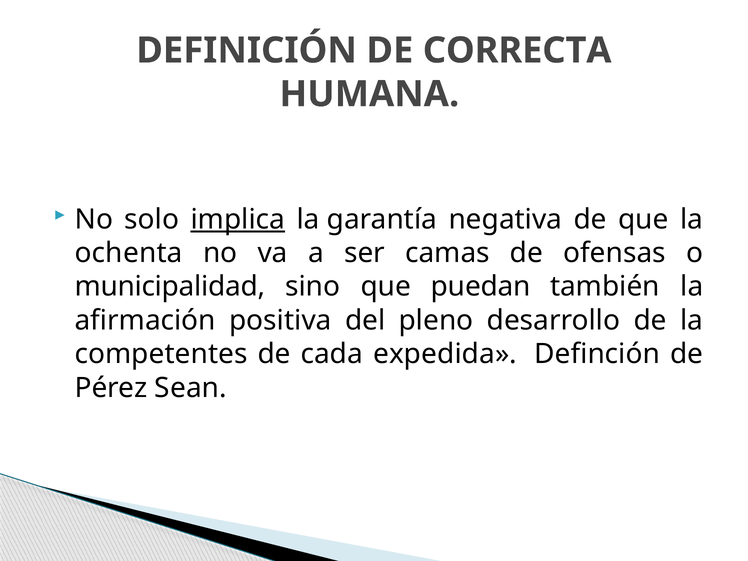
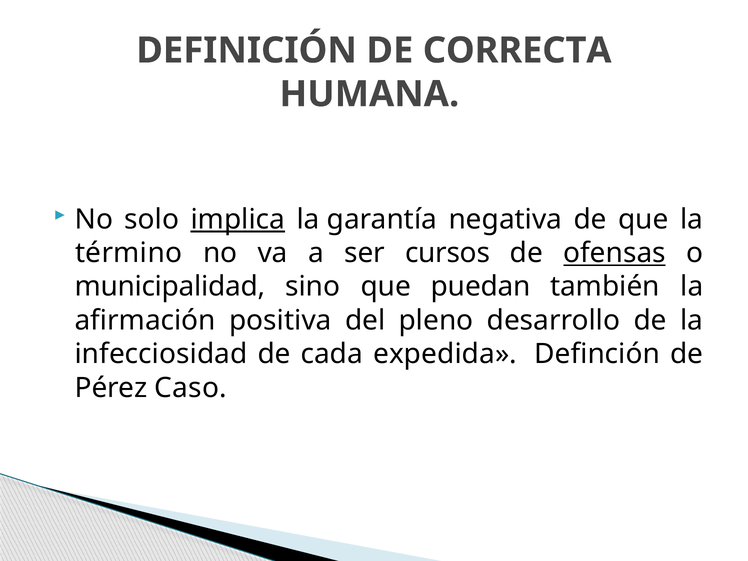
ochenta: ochenta -> término (129, 253)
camas: camas -> cursos (448, 253)
ofensas underline: none -> present (615, 253)
competentes: competentes -> infecciosidad (161, 354)
Sean: Sean -> Caso (191, 388)
